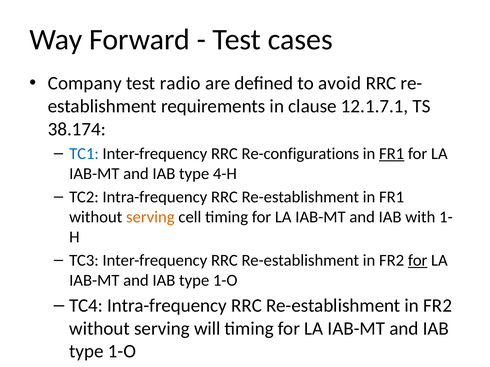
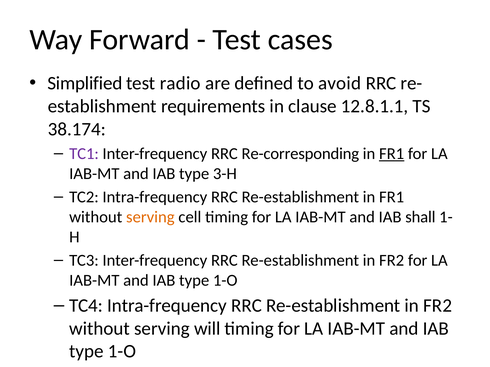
Company: Company -> Simplified (85, 83)
12.1.7.1: 12.1.7.1 -> 12.8.1.1 (375, 106)
TC1 colour: blue -> purple (84, 154)
Re-configurations: Re-configurations -> Re-corresponding (300, 154)
4-H: 4-H -> 3-H (225, 174)
with: with -> shall (420, 217)
for underline: present -> none (418, 261)
